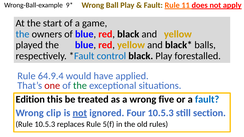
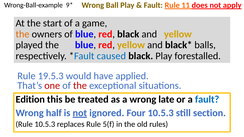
the colour: blue -> orange (23, 34)
control: control -> caused (111, 56)
64.9.4: 64.9.4 -> 19.5.3 (51, 76)
the colour: green -> red (80, 86)
five: five -> late (166, 100)
clip: clip -> half (54, 113)
